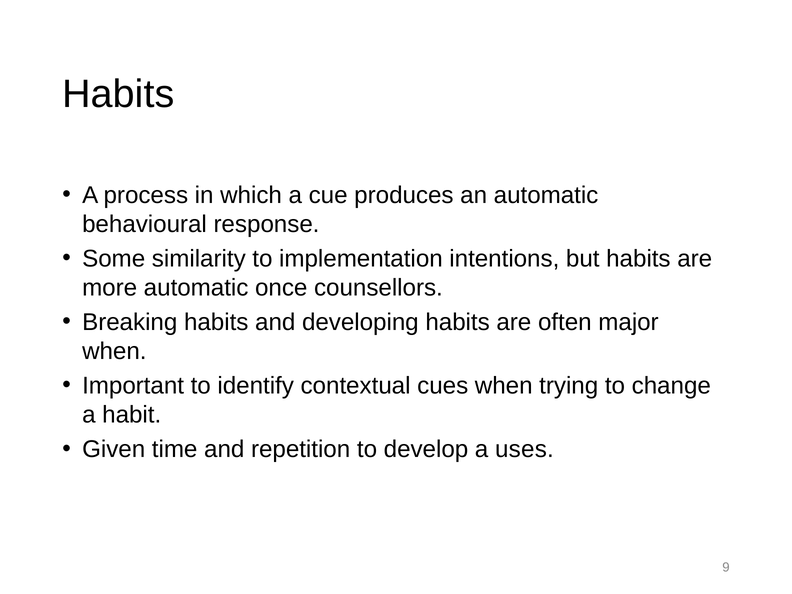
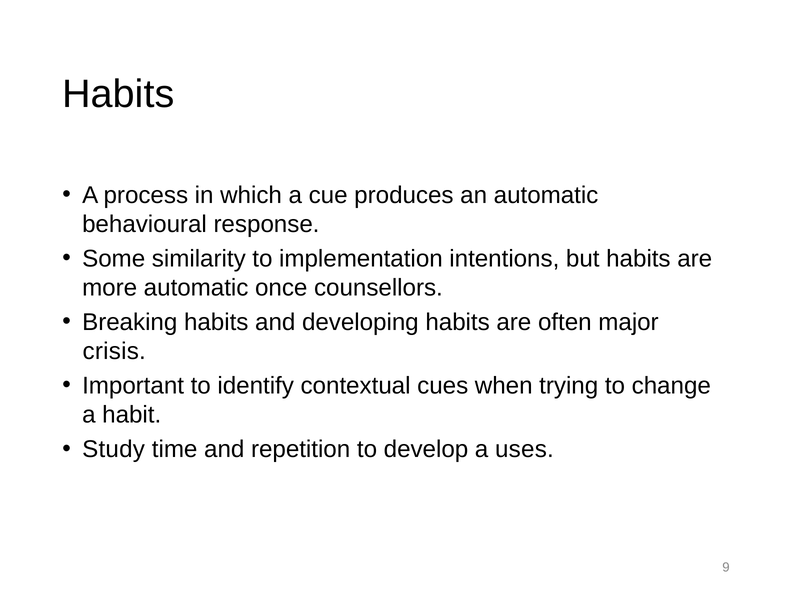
when: when -> crisis (114, 351)
Given: Given -> Study (114, 449)
